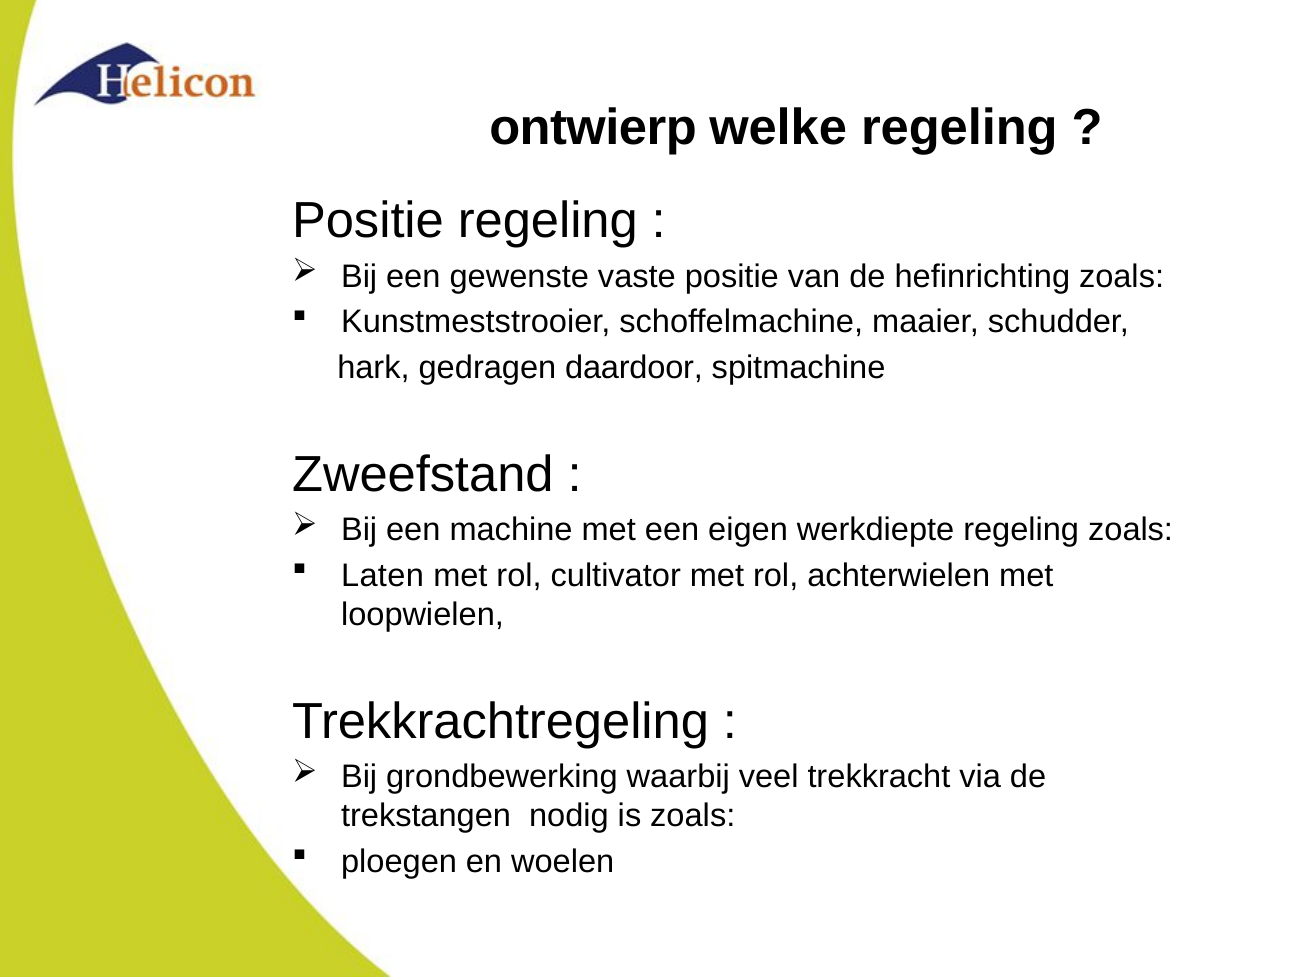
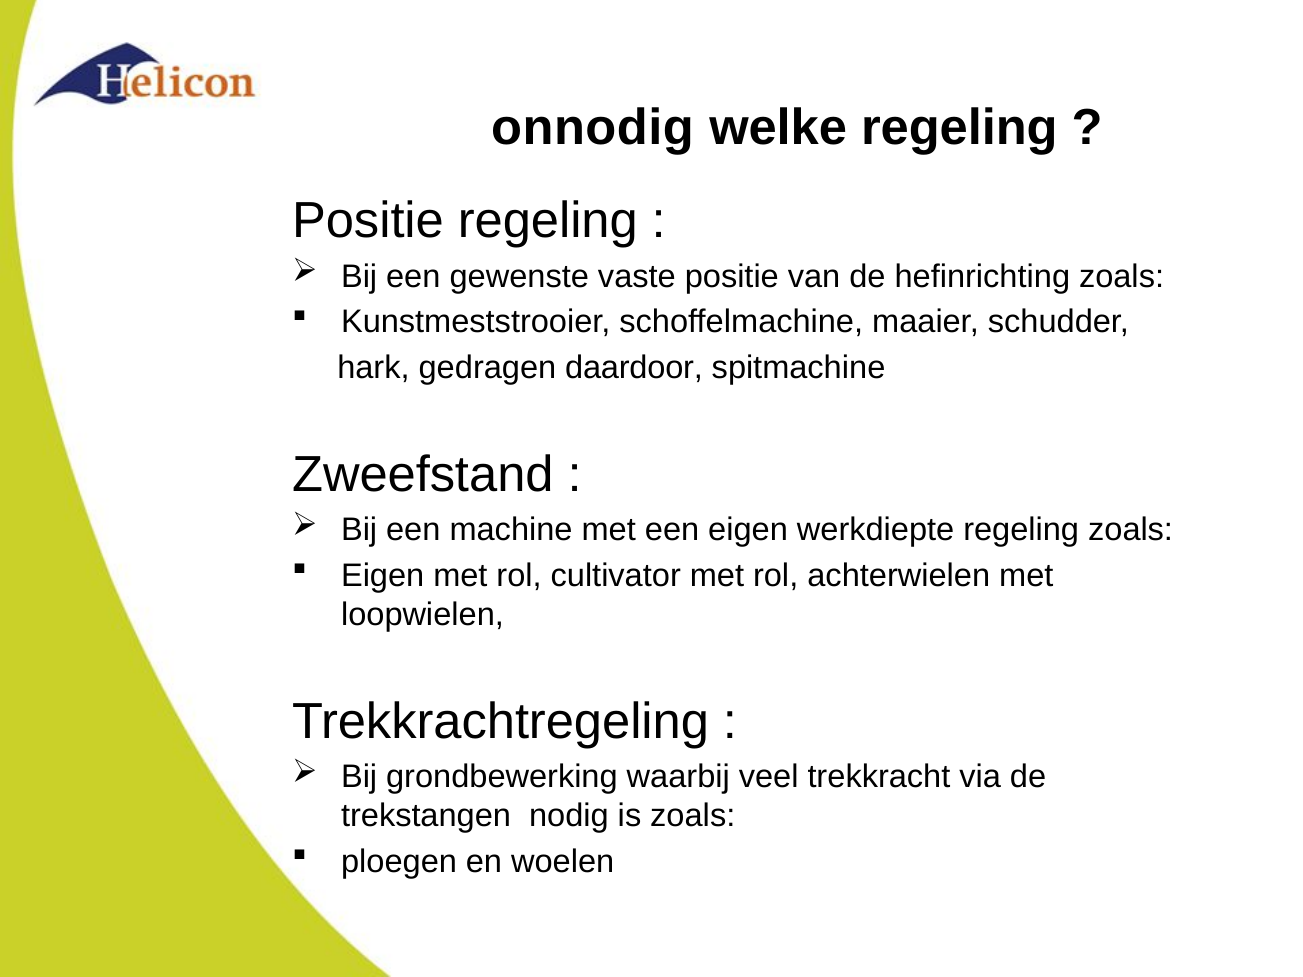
ontwierp: ontwierp -> onnodig (592, 128)
Laten: Laten -> Eigen (383, 575)
